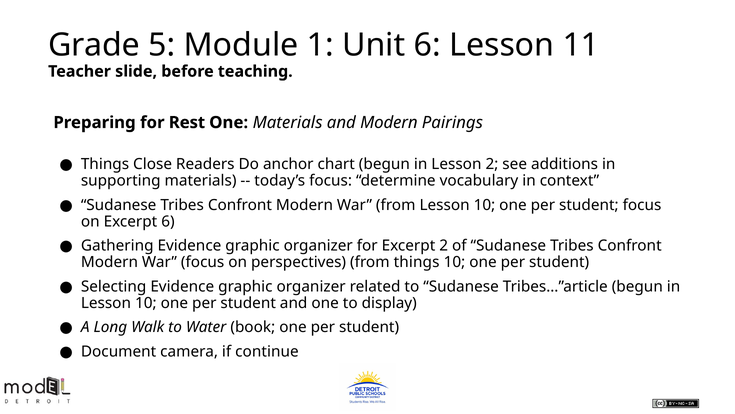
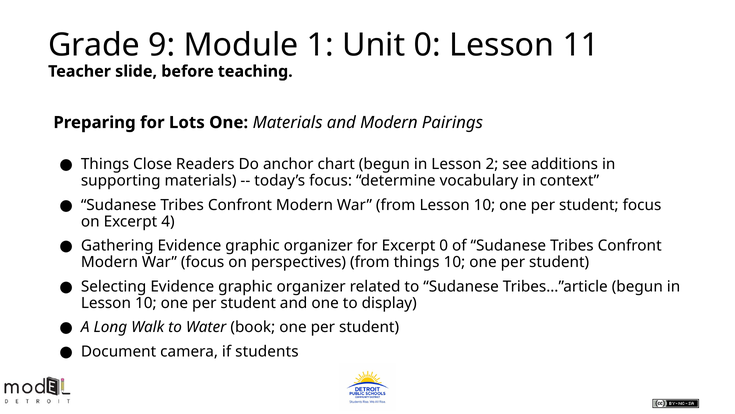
5: 5 -> 9 (162, 45)
Unit 6: 6 -> 0 (427, 45)
Rest: Rest -> Lots (187, 122)
Excerpt 6: 6 -> 4 (168, 221)
Excerpt 2: 2 -> 0 (444, 245)
continue: continue -> students (267, 351)
